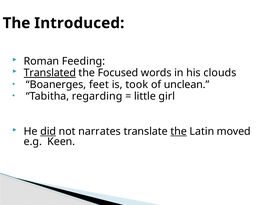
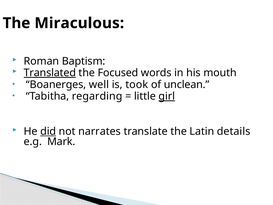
Introduced: Introduced -> Miraculous (79, 23)
Feeding: Feeding -> Baptism (84, 61)
clouds: clouds -> mouth (220, 73)
feet: feet -> well (99, 84)
girl underline: none -> present (167, 96)
the underline: present -> none (179, 131)
moved: moved -> details (234, 131)
Keen: Keen -> Mark (61, 141)
